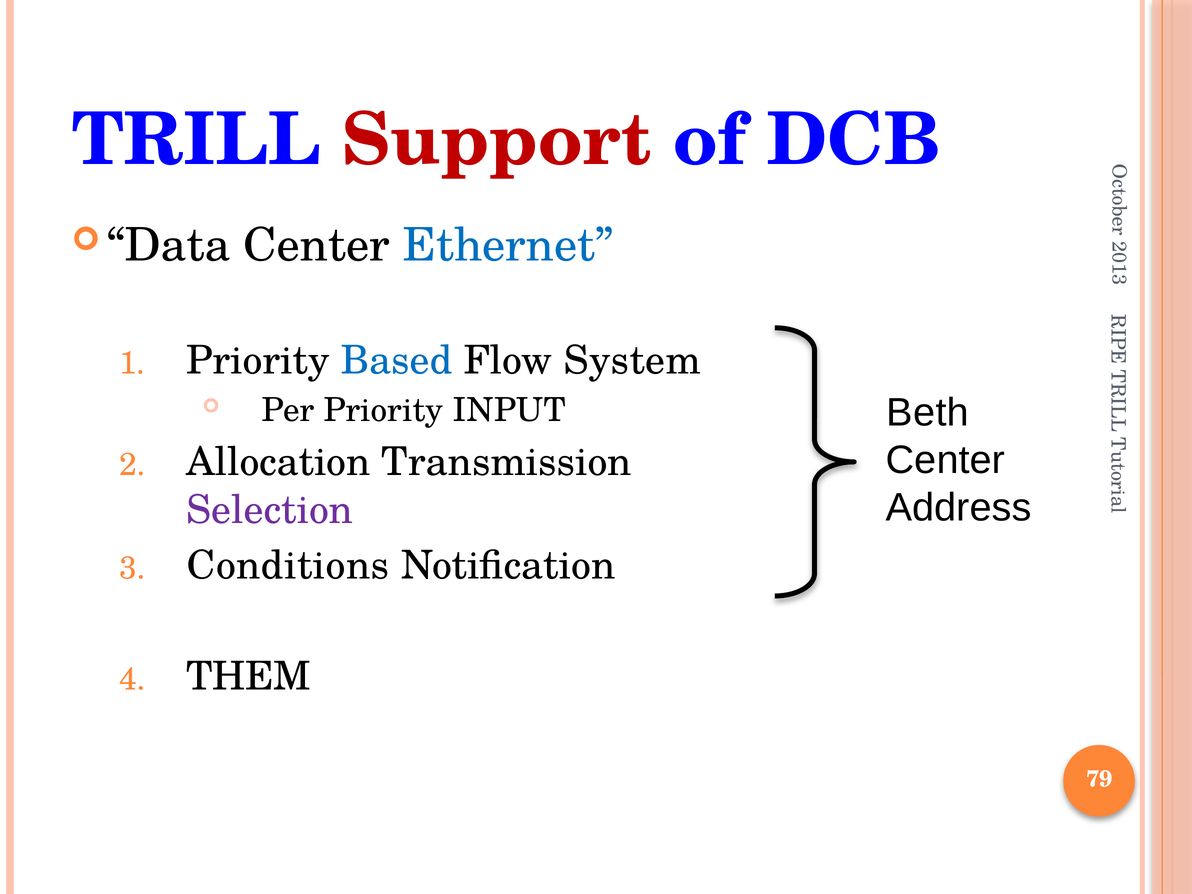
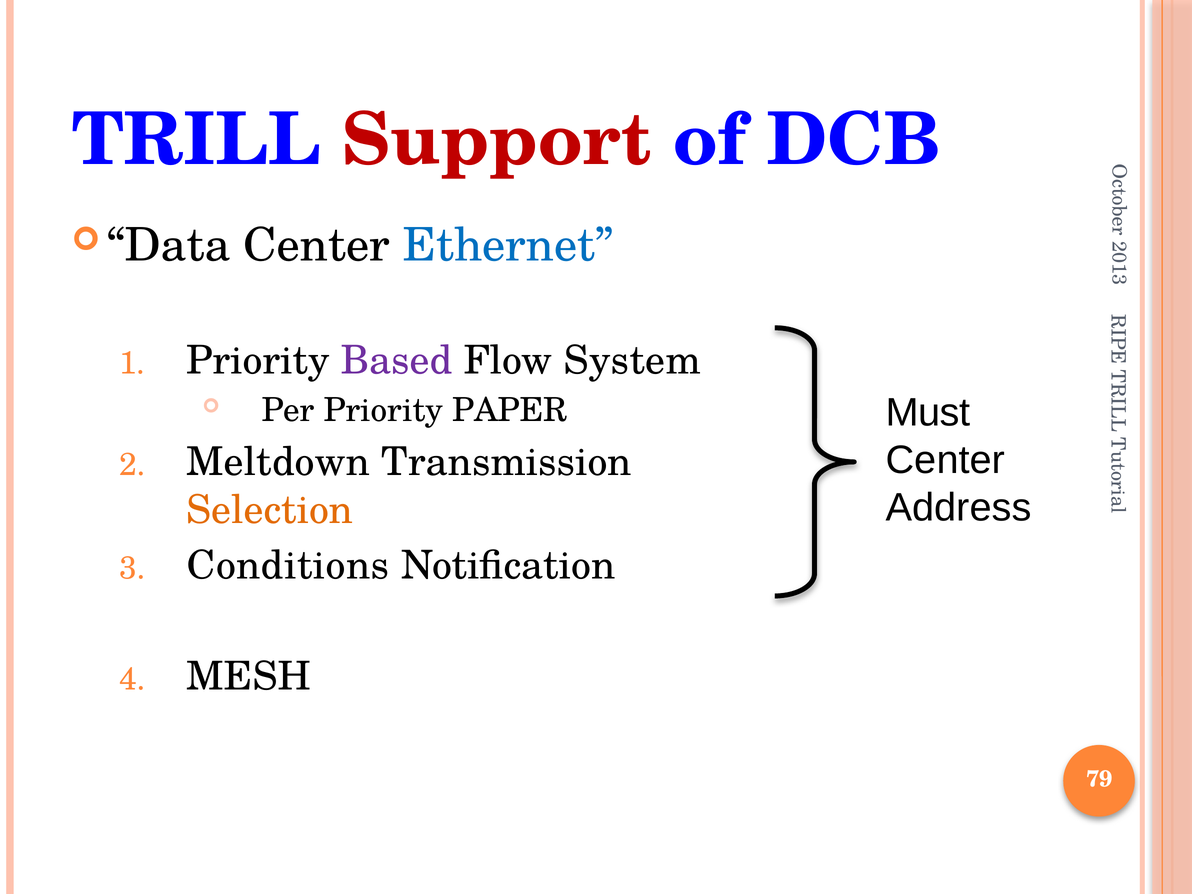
Based colour: blue -> purple (397, 360)
Beth: Beth -> Must (928, 412)
INPUT: INPUT -> PAPER (510, 410)
Allocation: Allocation -> Meltdown (278, 462)
Selection colour: purple -> orange (270, 510)
THEM: THEM -> MESH (248, 677)
